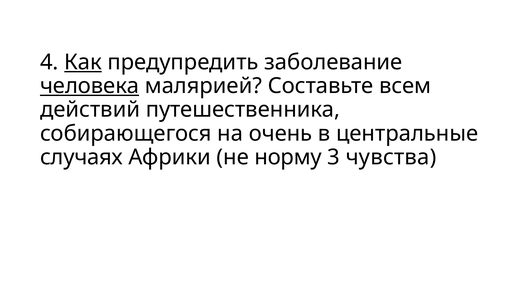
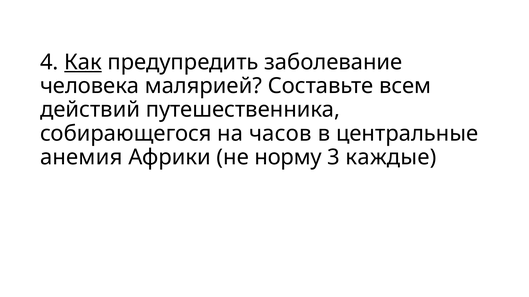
человека underline: present -> none (90, 86)
очень: очень -> часов (280, 134)
случаях: случаях -> анемия (81, 157)
чувства: чувства -> каждые (391, 157)
